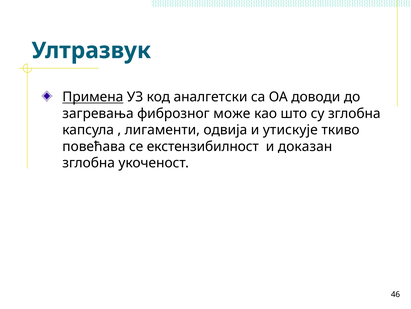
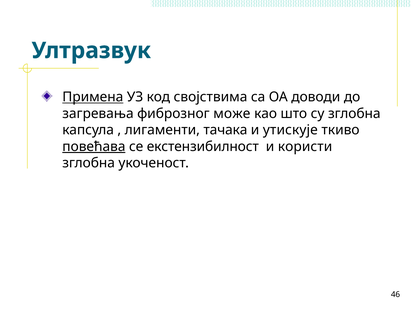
аналгетски: аналгетски -> својствима (210, 97)
одвија: одвија -> тачака (225, 130)
повећава underline: none -> present (94, 146)
доказан: доказан -> користи (305, 146)
